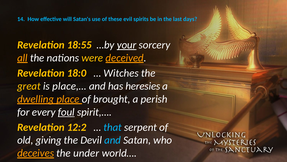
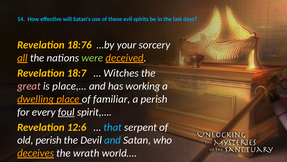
18:55: 18:55 -> 18:76 (79, 45)
your underline: present -> none (127, 45)
were colour: yellow -> light green (92, 58)
18:0: 18:0 -> 18:7 (77, 73)
great colour: yellow -> pink (29, 86)
heresies: heresies -> working (143, 86)
brought: brought -> familiar (112, 99)
12:2: 12:2 -> 12:6 (77, 127)
old giving: giving -> perish (49, 140)
under: under -> wrath (86, 153)
